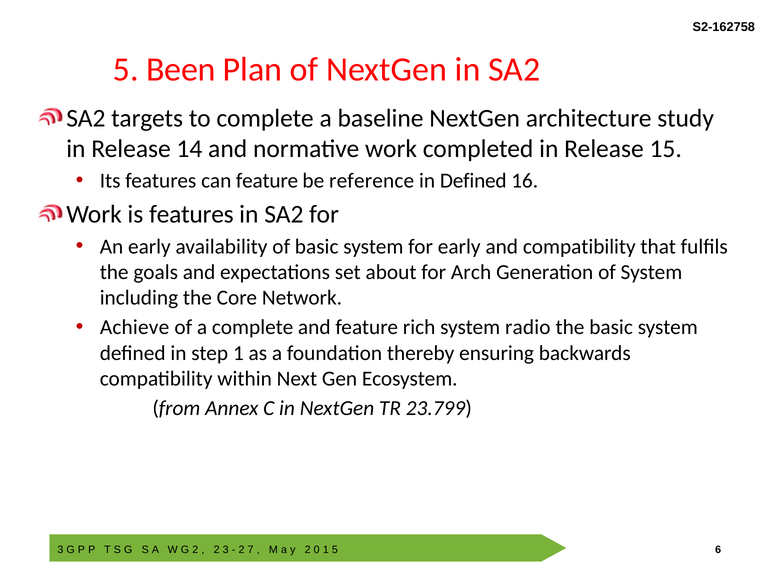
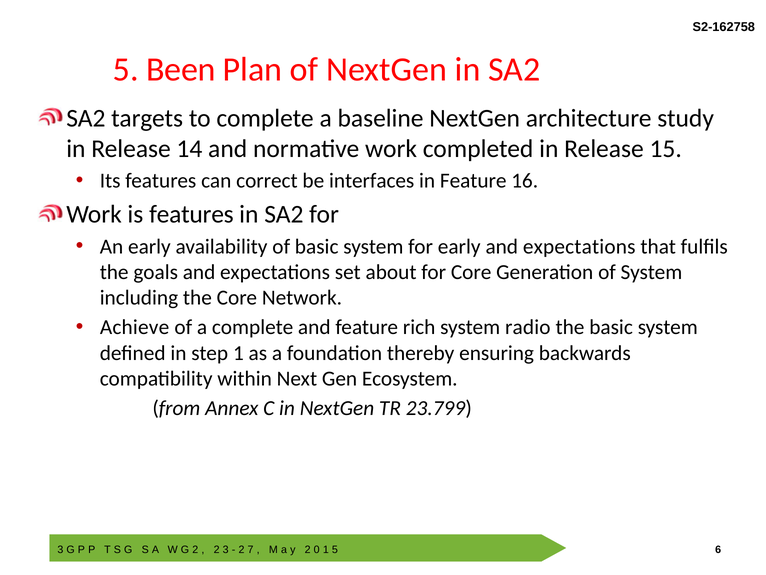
can feature: feature -> correct (267, 181)
reference: reference -> interfaces (372, 181)
in Defined: Defined -> Feature (473, 181)
compatibility: compatibility -> expectations (579, 246)
for Arch: Arch -> Core (471, 272)
